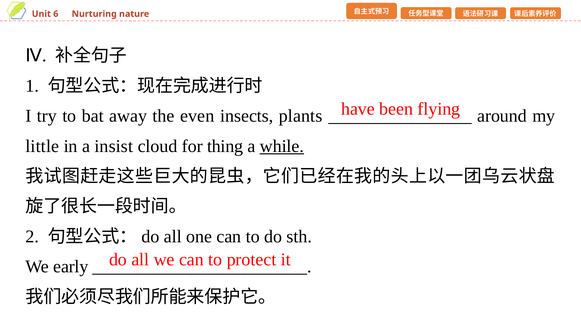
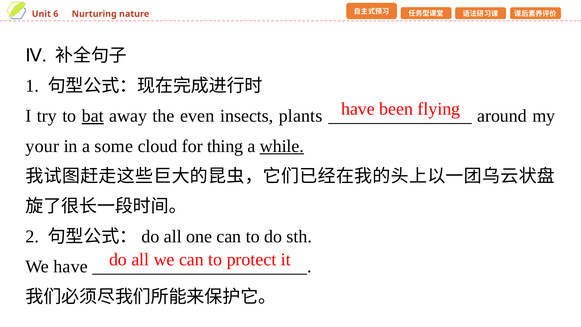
bat underline: none -> present (93, 116)
little: little -> your (42, 146)
insist: insist -> some (114, 146)
We early: early -> have (71, 267)
